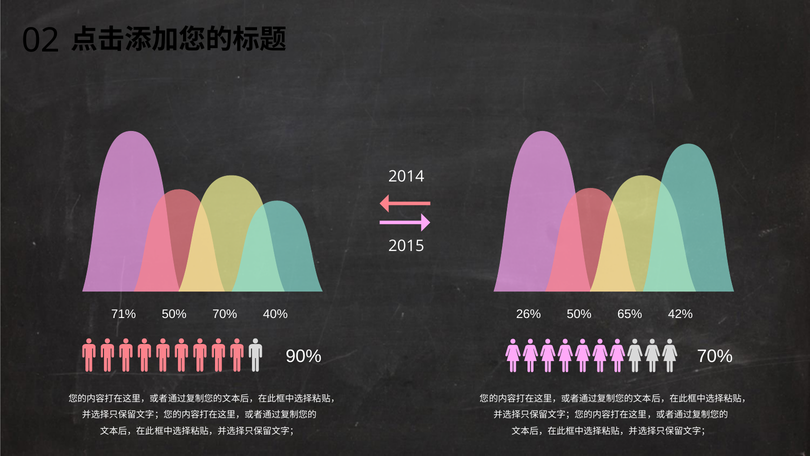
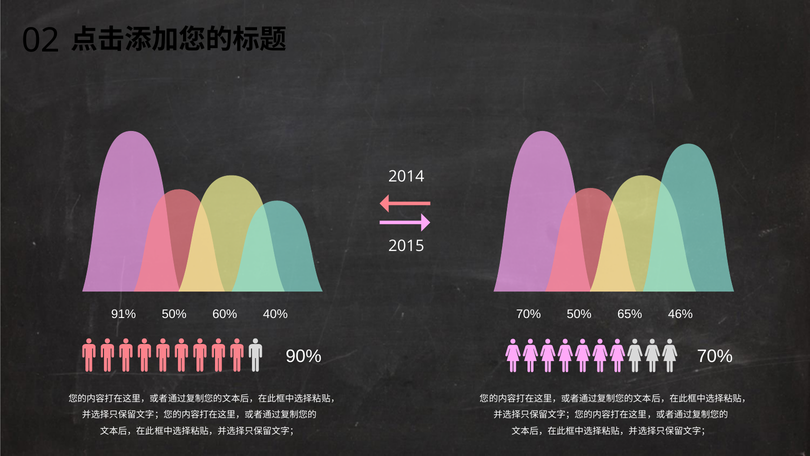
71%: 71% -> 91% (124, 314)
50% 70%: 70% -> 60% (225, 314)
40% 26%: 26% -> 70% (529, 314)
42%: 42% -> 46% (680, 314)
